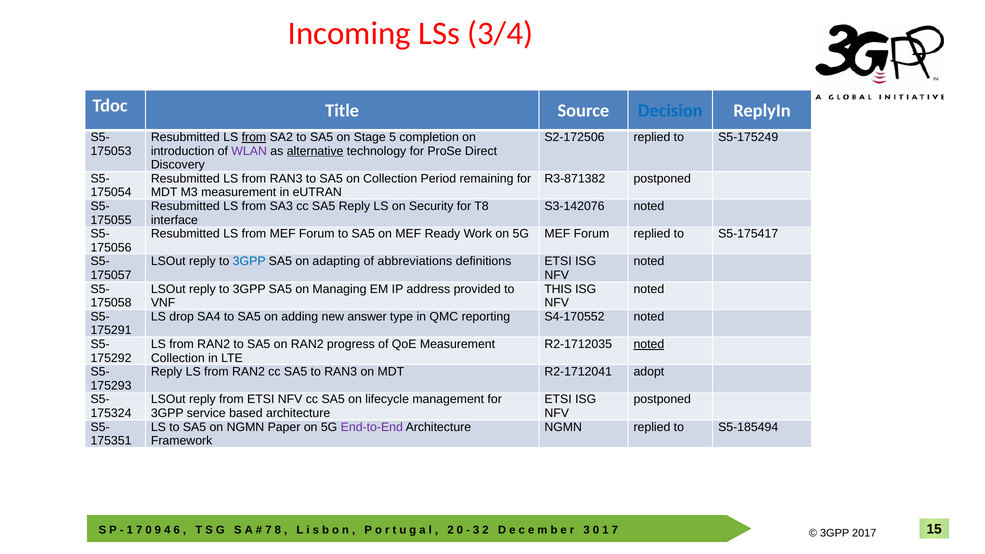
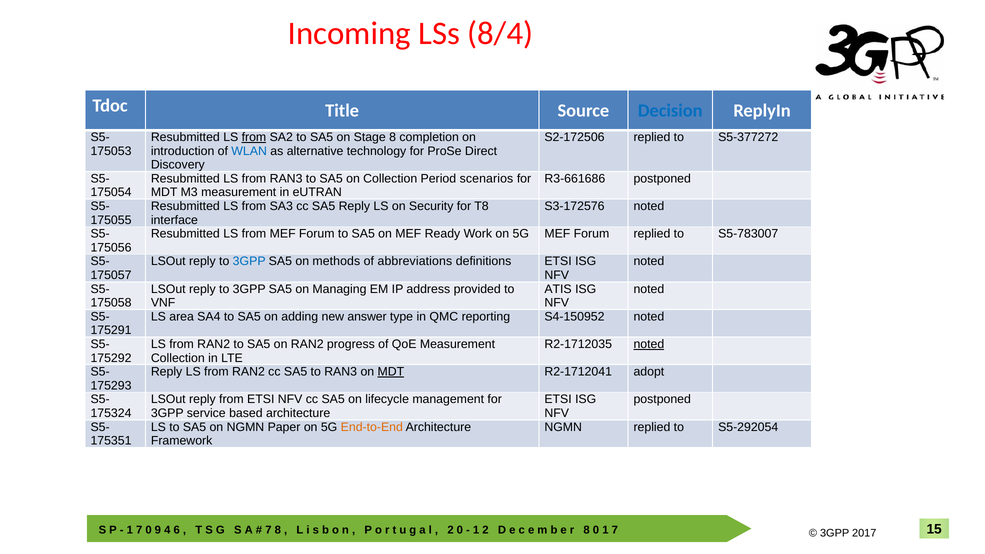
3/4: 3/4 -> 8/4 (500, 33)
Stage 5: 5 -> 8 (393, 137)
S5-175249: S5-175249 -> S5-377272 (748, 137)
WLAN colour: purple -> blue (249, 151)
alternative underline: present -> none (315, 151)
remaining: remaining -> scenarios (486, 179)
R3-871382: R3-871382 -> R3-661686 (575, 179)
S3-142076: S3-142076 -> S3-172576 (574, 206)
S5-175417: S5-175417 -> S5-783007 (748, 234)
adapting: adapting -> methods (336, 261)
THIS: THIS -> ATIS (558, 289)
drop: drop -> area (182, 317)
S4-170552: S4-170552 -> S4-150952 (574, 317)
MDT underline: none -> present (391, 372)
End-to-End colour: purple -> orange (372, 427)
S5-185494: S5-185494 -> S5-292054 (748, 427)
3: 3 -> 1 (476, 530)
3: 3 -> 8 (587, 530)
